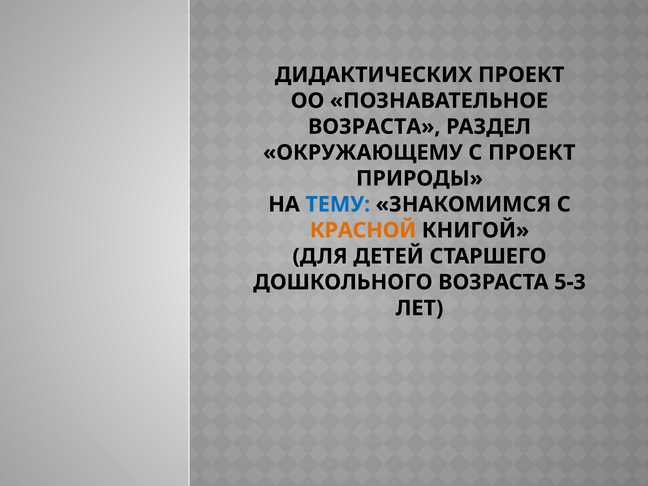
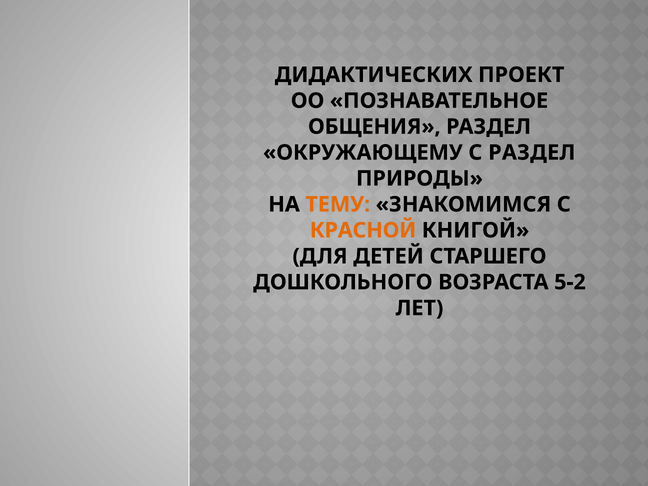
ВОЗРАСТА: ВОЗРАСТА -> ОБЩЕНИЯ (374, 127)
С ПРОЕКТ: ПРОЕКТ -> РАЗДЕЛ (532, 153)
ТЕМУ colour: blue -> orange (338, 204)
5-3: 5-3 -> 5-2 (570, 282)
